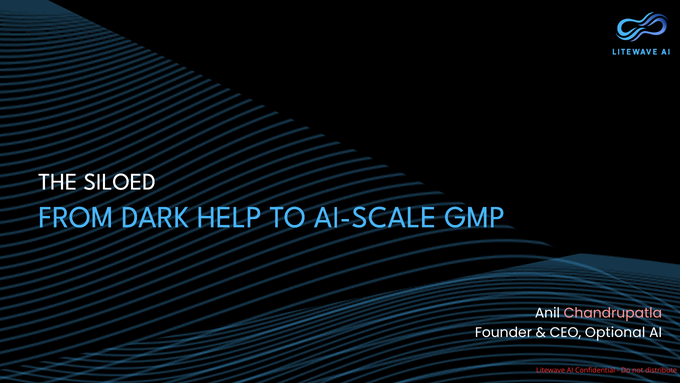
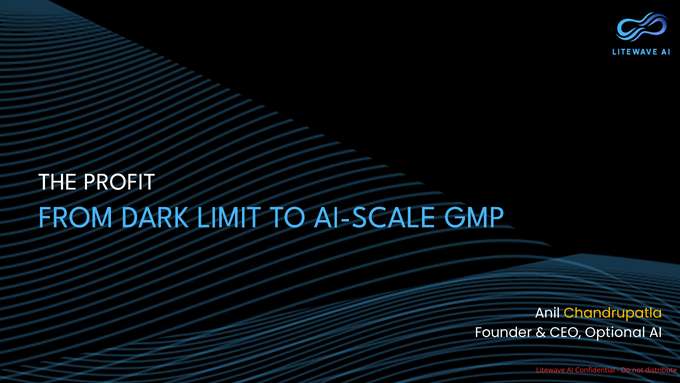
SILOED: SILOED -> PROFIT (120, 181)
HELP: HELP -> LIMIT (229, 217)
Chandrupatla colour: pink -> yellow (613, 313)
